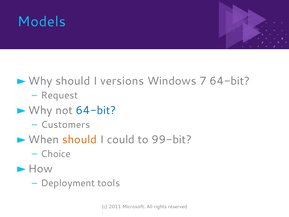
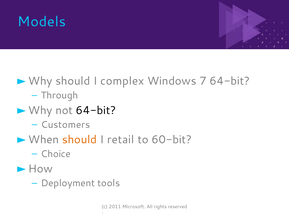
versions: versions -> complex (122, 81)
Request: Request -> Through (59, 95)
64-bit colour: blue -> black (96, 110)
could: could -> retail (121, 139)
99-bit: 99-bit -> 60-bit (172, 139)
